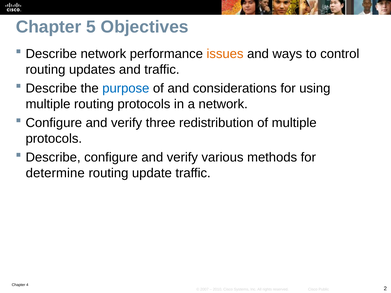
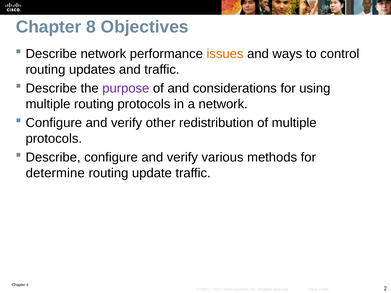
5: 5 -> 8 (91, 27)
purpose colour: blue -> purple (126, 88)
three: three -> other (161, 123)
